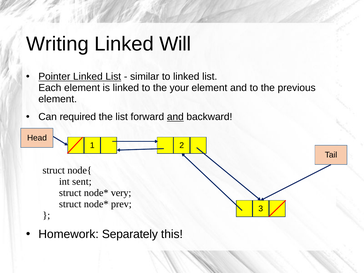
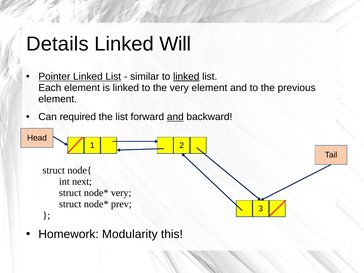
Writing: Writing -> Details (57, 44)
linked underline: none -> present (186, 77)
the your: your -> very (179, 88)
sent: sent -> next (82, 182)
Separately: Separately -> Modularity (130, 234)
